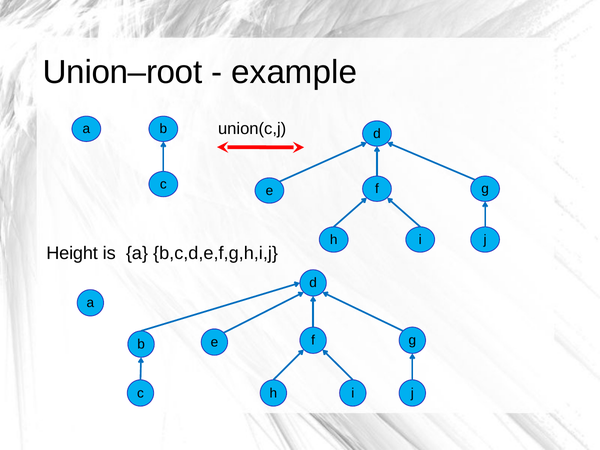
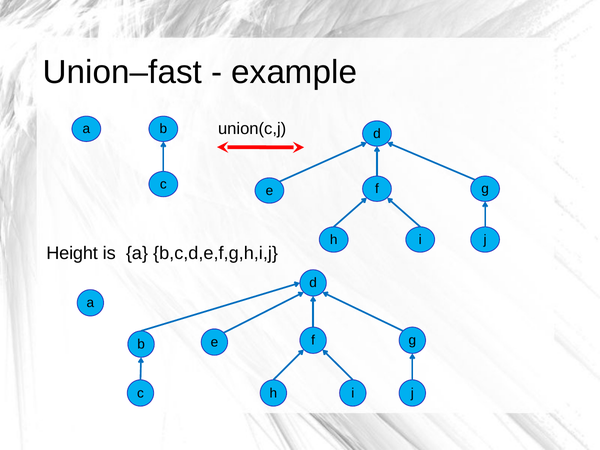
Union–root: Union–root -> Union–fast (122, 72)
